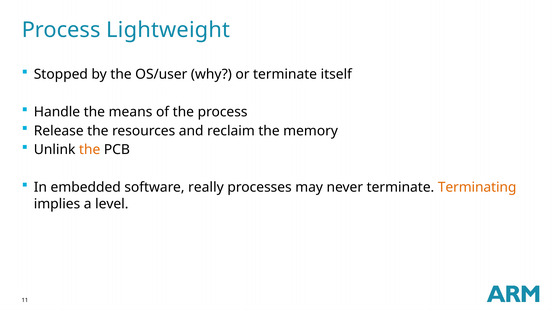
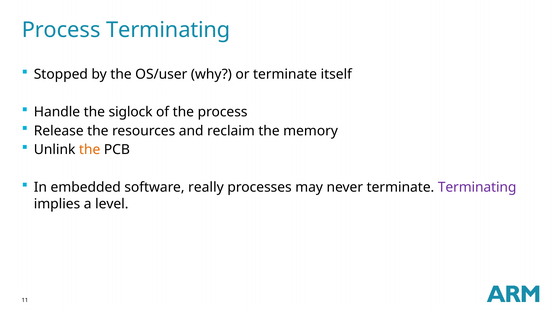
Process Lightweight: Lightweight -> Terminating (168, 30)
means: means -> siglock (131, 112)
Terminating colour: orange -> purple (477, 188)
